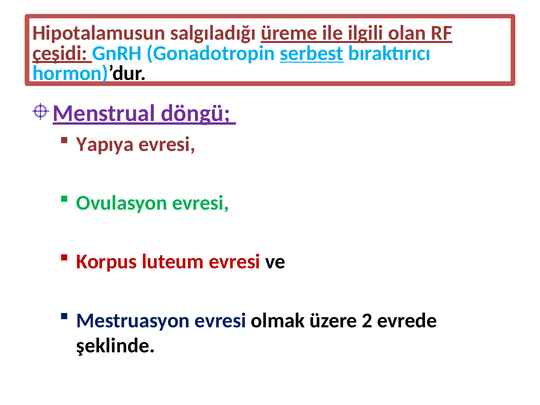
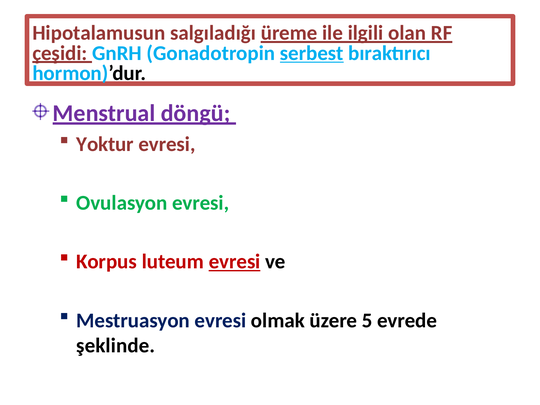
Yapıya: Yapıya -> Yoktur (105, 144)
evresi underline: none -> present (235, 262)
2: 2 -> 5 (367, 320)
